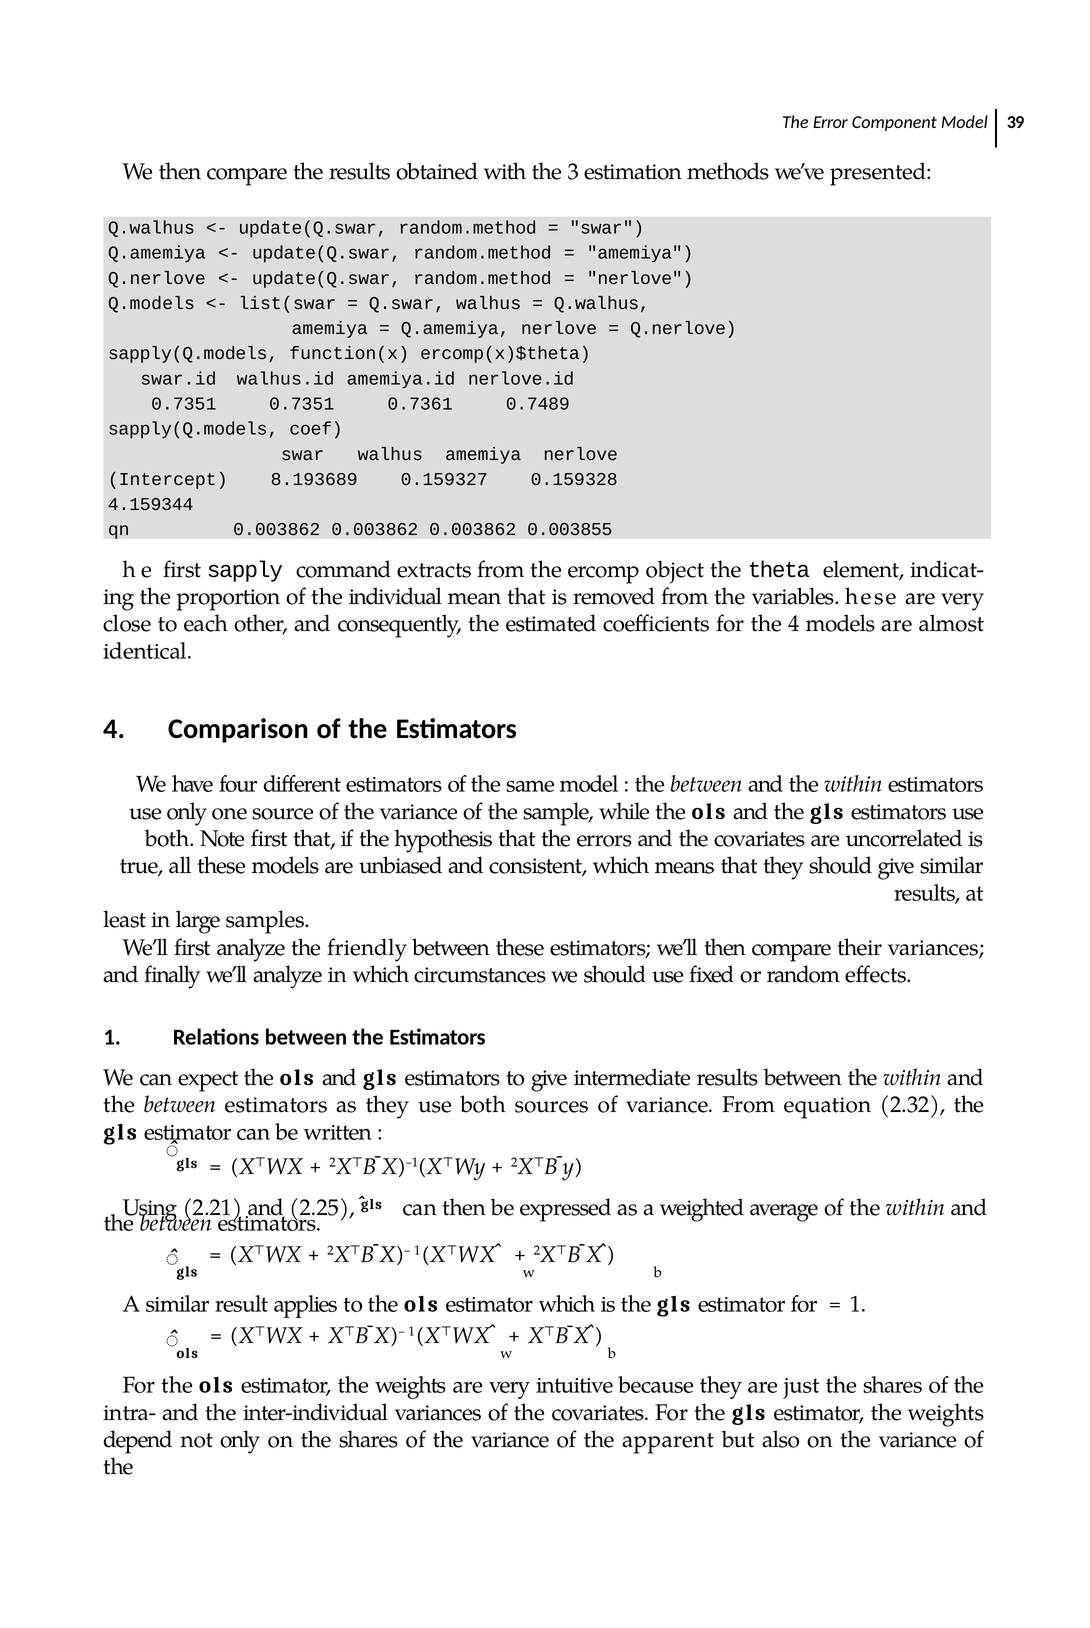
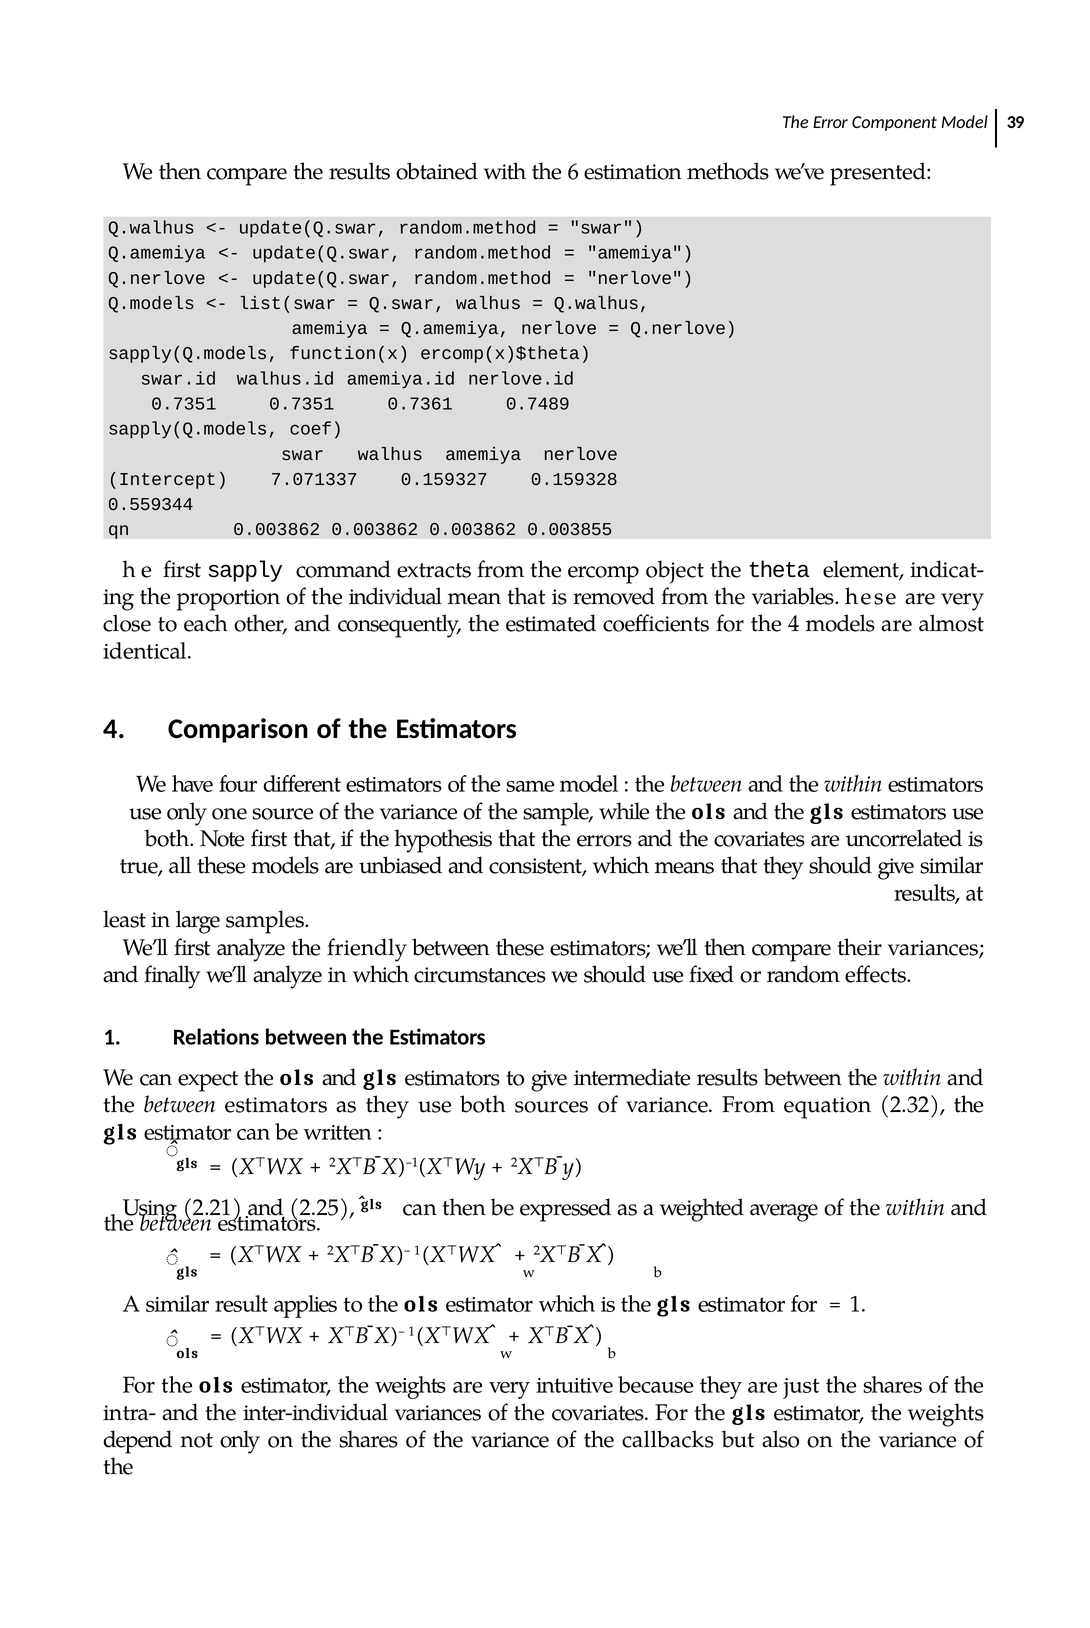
3: 3 -> 6 (573, 172)
8.193689: 8.193689 -> 7.071337 (314, 479)
4.159344: 4.159344 -> 0.559344 (151, 504)
apparent: apparent -> callbacks (668, 1440)
